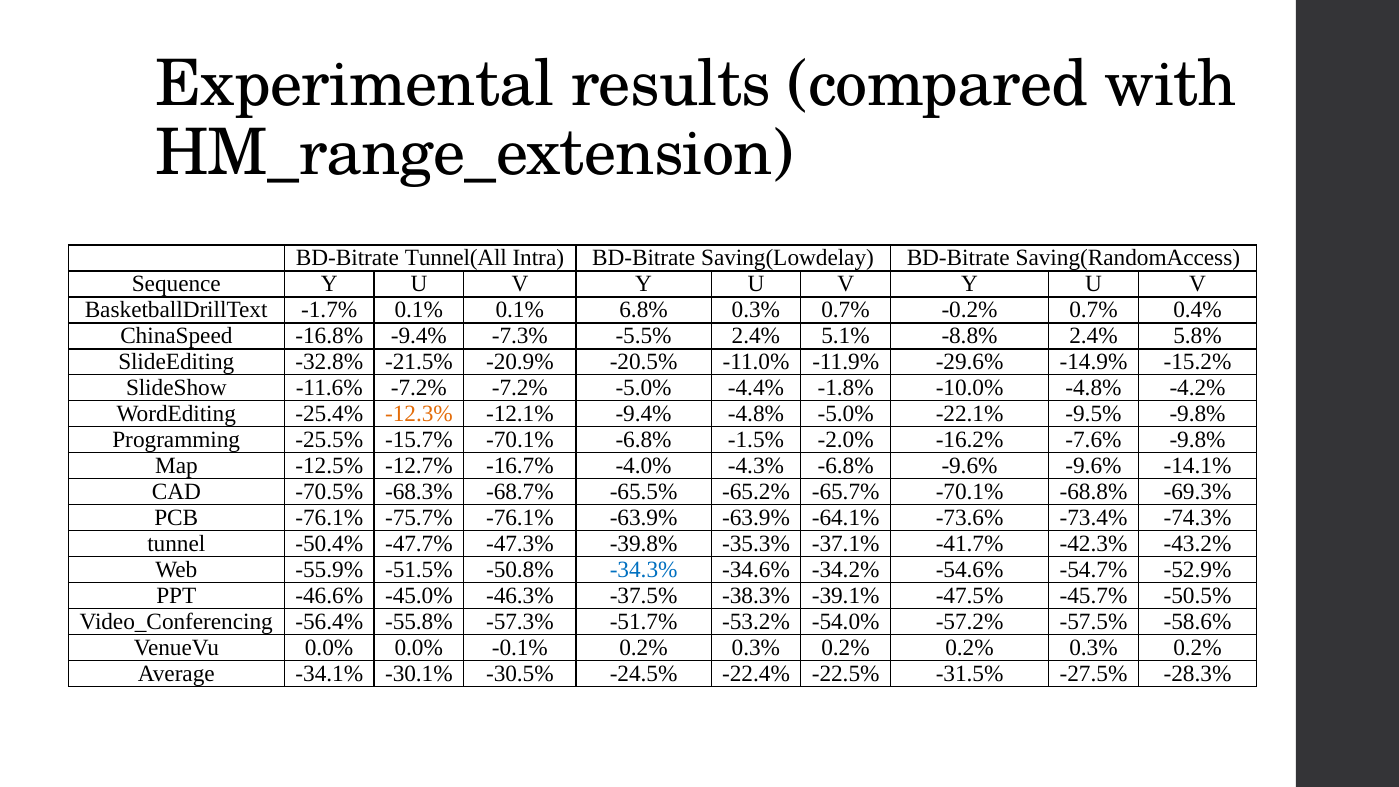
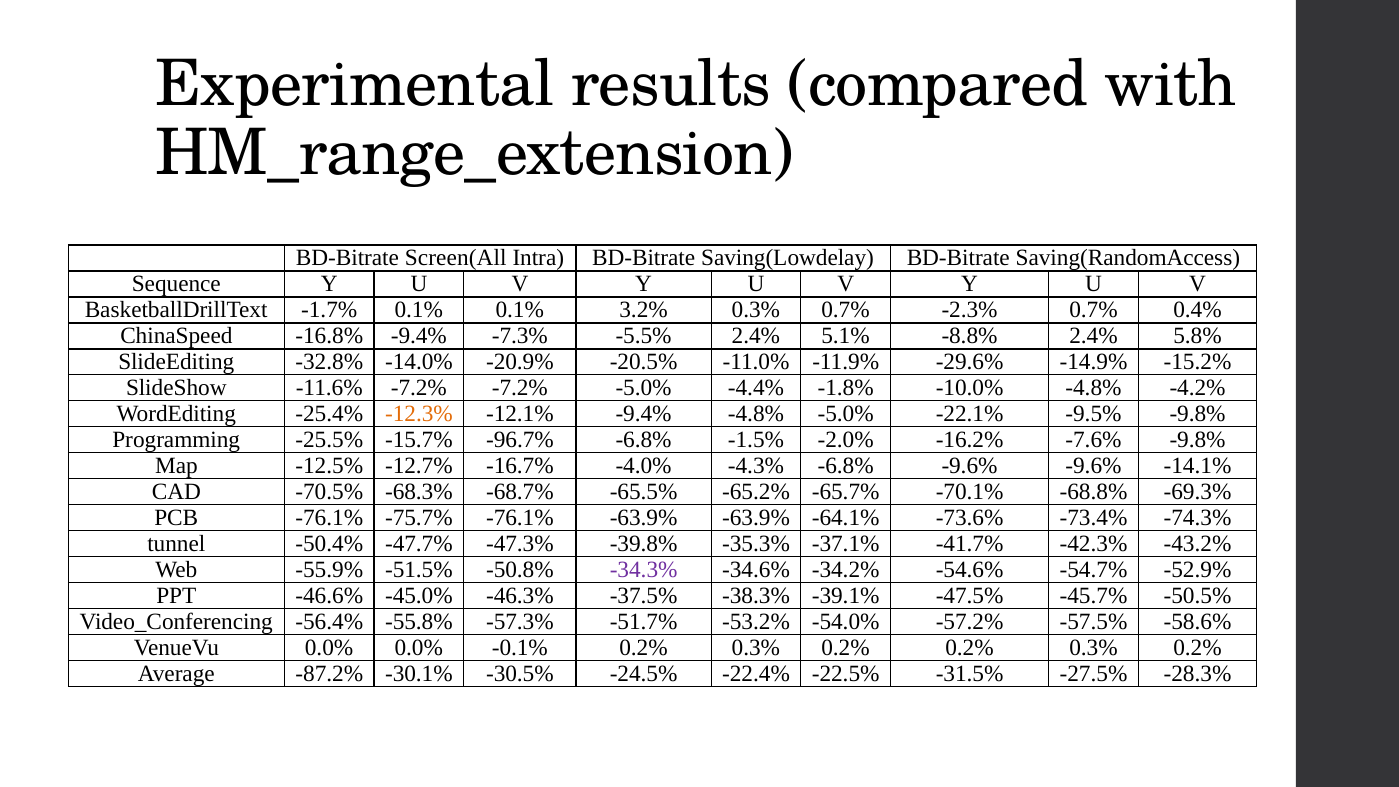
Tunnel(All: Tunnel(All -> Screen(All (456, 258)
6.8%: 6.8% -> 3.2% (644, 310)
-0.2%: -0.2% -> -2.3% (970, 310)
-21.5%: -21.5% -> -14.0% (419, 362)
-15.7% -70.1%: -70.1% -> -96.7% (520, 440)
-34.3% colour: blue -> purple (644, 570)
-34.1%: -34.1% -> -87.2% (329, 673)
